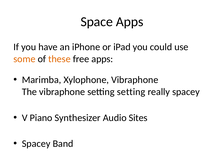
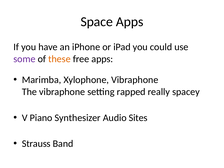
some colour: orange -> purple (24, 59)
setting setting: setting -> rapped (131, 92)
Spacey: Spacey -> Strauss (36, 144)
